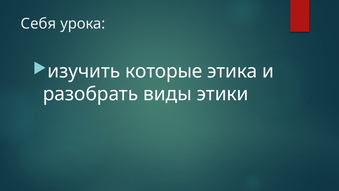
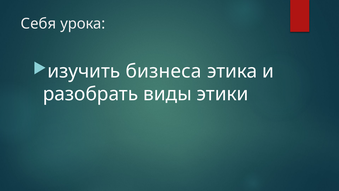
которые: которые -> бизнеса (164, 71)
